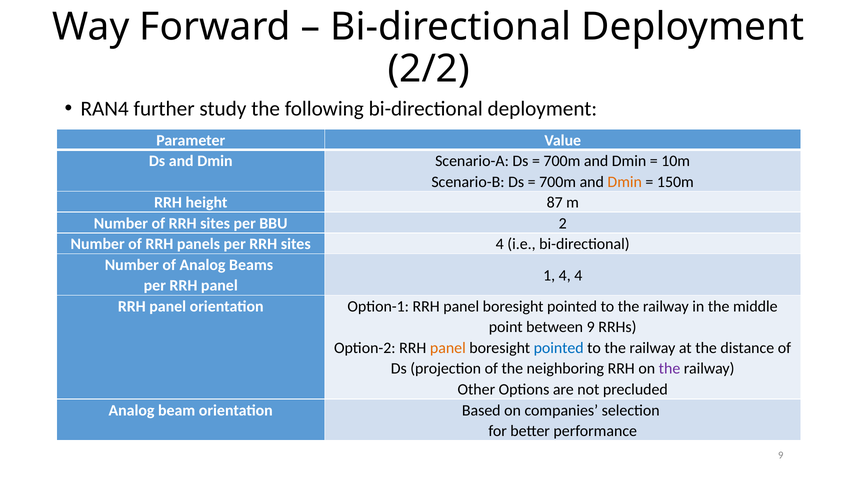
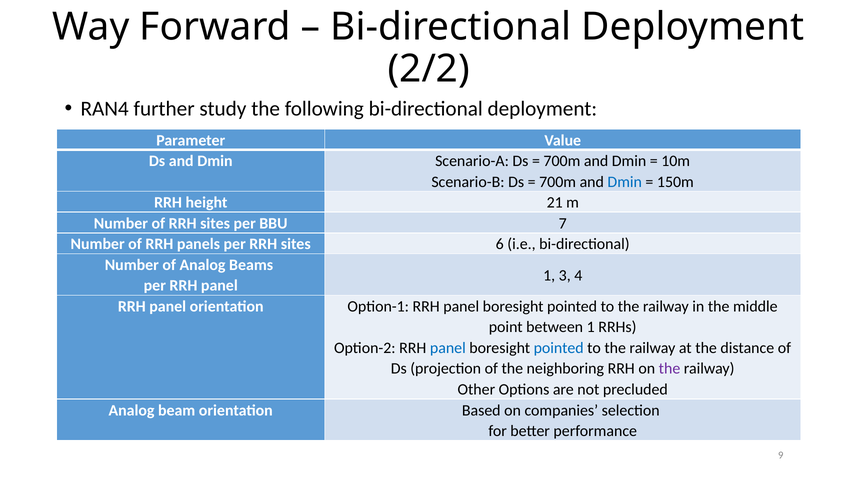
Dmin colour: orange -> blue (625, 182)
87: 87 -> 21 (555, 203)
2: 2 -> 7 (563, 223)
sites 4: 4 -> 6 (500, 244)
1 4: 4 -> 3 (565, 275)
between 9: 9 -> 1 (591, 327)
panel colour: orange -> blue (448, 348)
